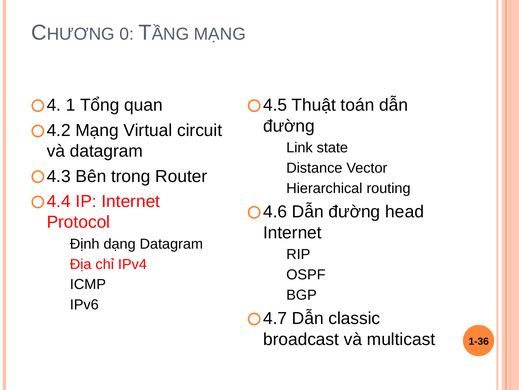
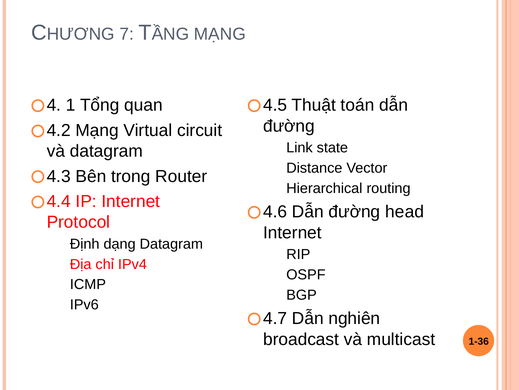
0: 0 -> 7 (127, 34)
classic: classic -> nghiên (354, 318)
